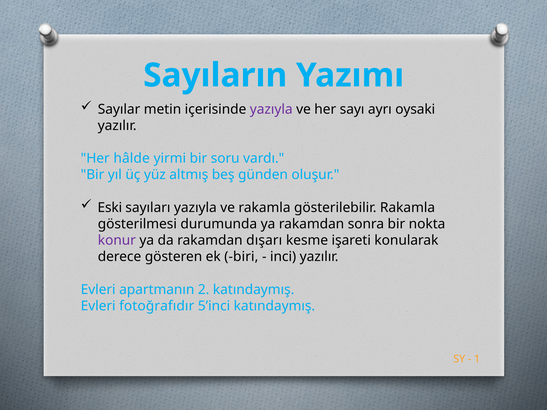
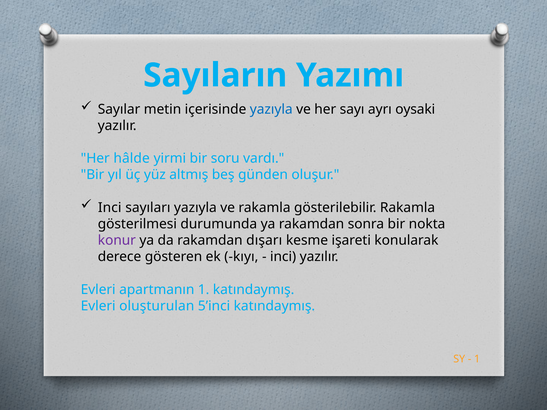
yazıyla colour: purple -> blue (271, 109)
Eski: Eski -> Inci (110, 208)
biri: biri -> kıyı (241, 257)
apartmanın 2: 2 -> 1 (204, 290)
fotoğrafıdır: fotoğrafıdır -> oluşturulan (157, 306)
